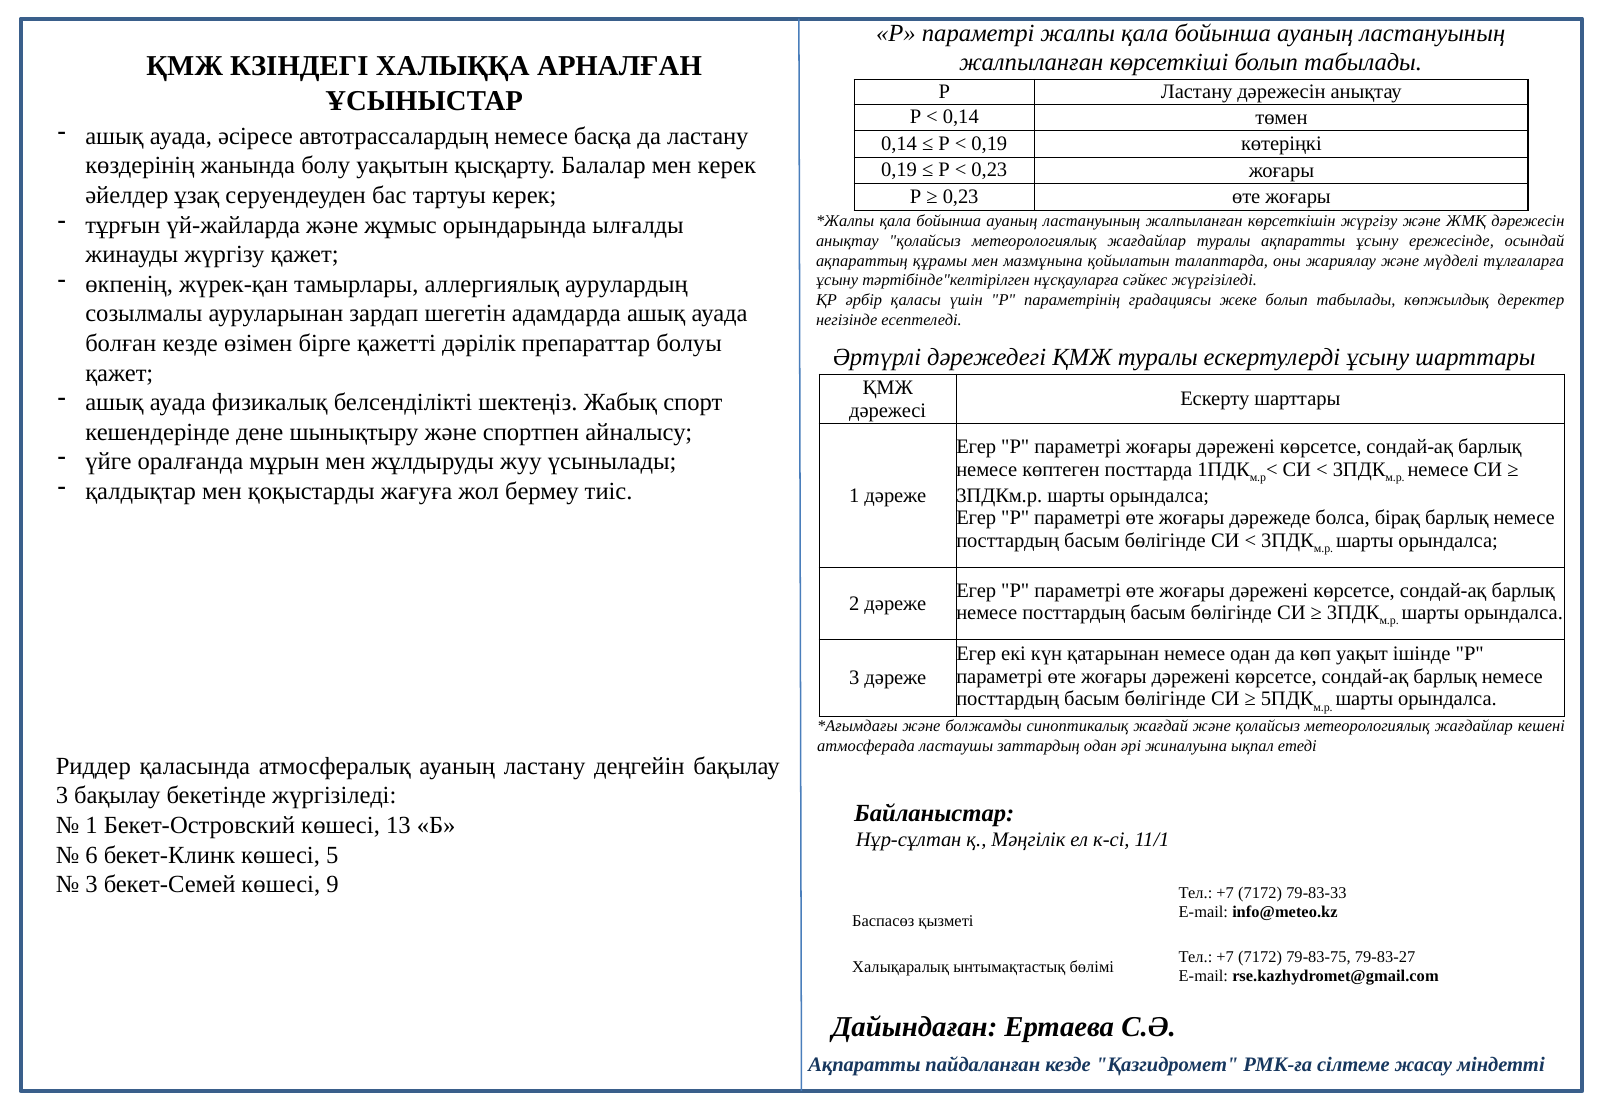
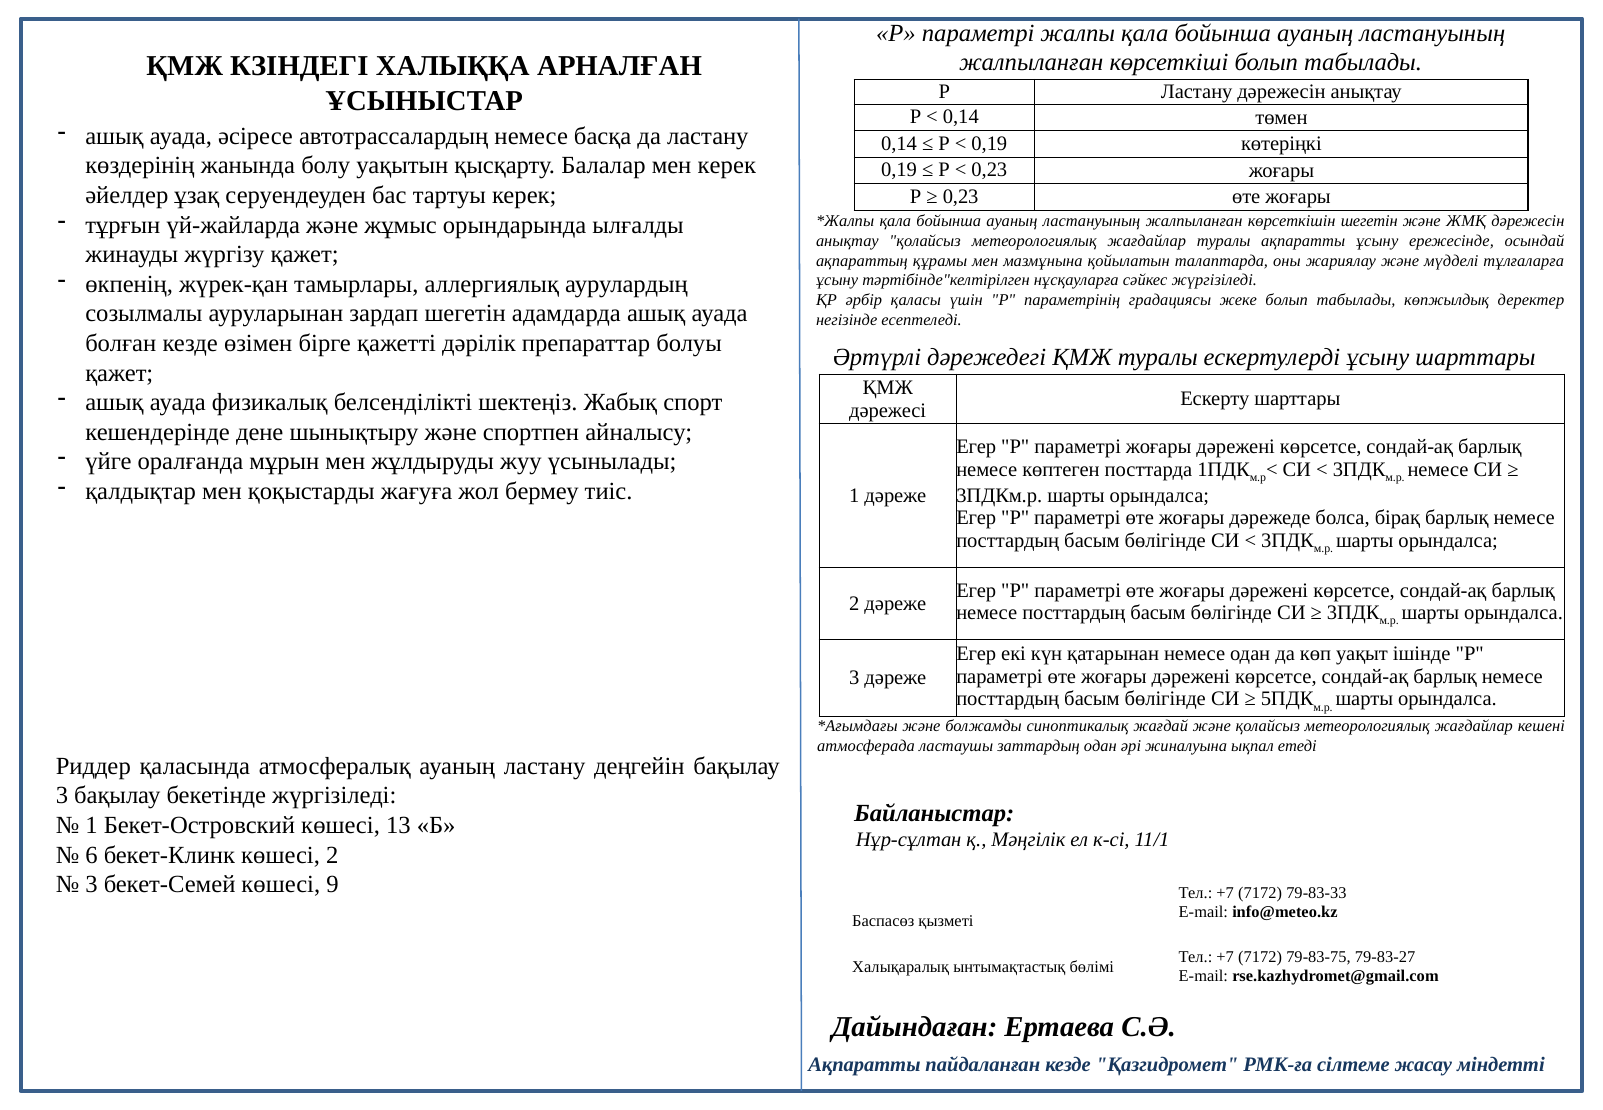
көрсеткішін жүргізу: жүргізу -> шегетін (1369, 221)
көшесі 5: 5 -> 2 (332, 855)
